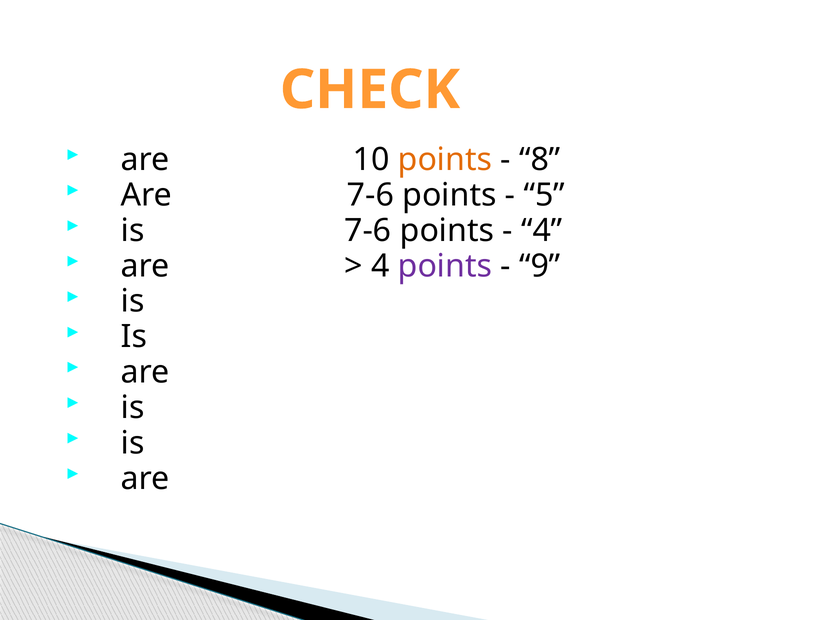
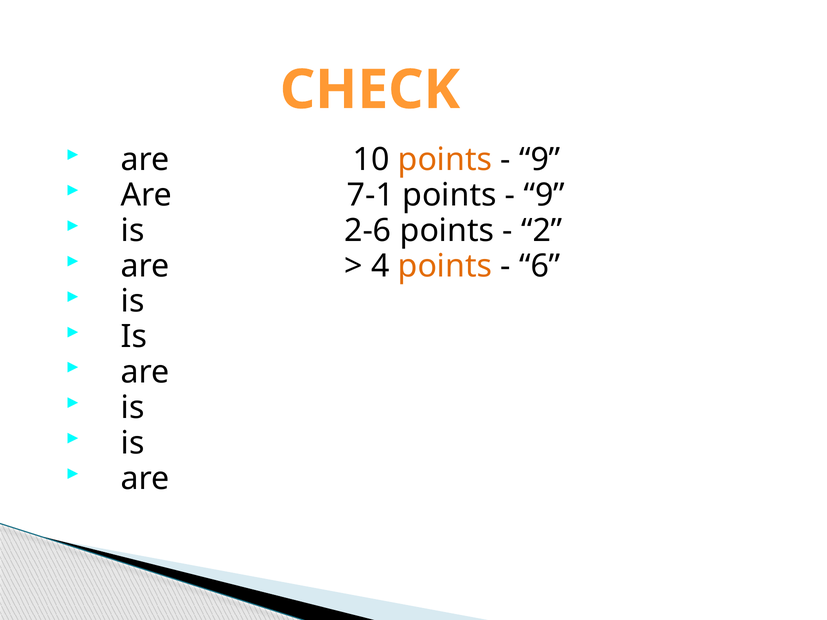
8: 8 -> 9 (540, 160)
Are 7-6: 7-6 -> 7-1 (371, 195)
5: 5 -> 9 (544, 195)
is 7-6: 7-6 -> 2-6 (368, 231)
4: 4 -> 2 (542, 231)
points colour: purple -> orange (445, 266)
9: 9 -> 6 (540, 266)
